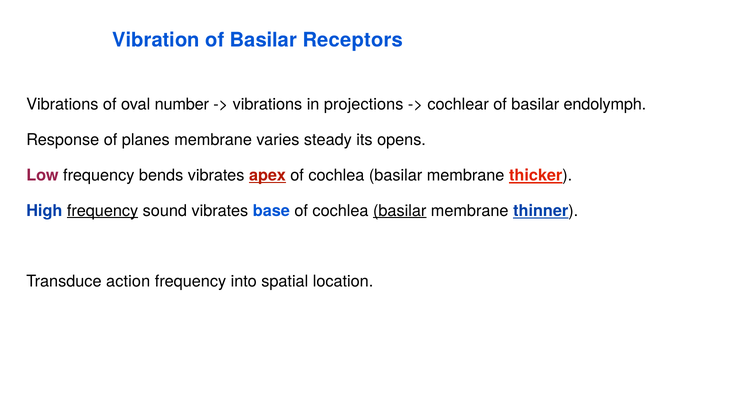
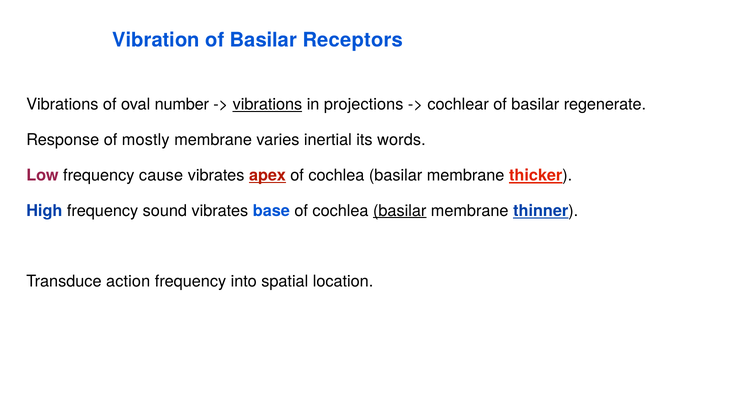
vibrations underline: none -> present (267, 105)
endolymph: endolymph -> regenerate (605, 105)
planes: planes -> mostly (146, 140)
steady: steady -> inertial (328, 140)
opens: opens -> words (401, 140)
bends: bends -> cause (161, 176)
frequency underline: present -> none (103, 211)
